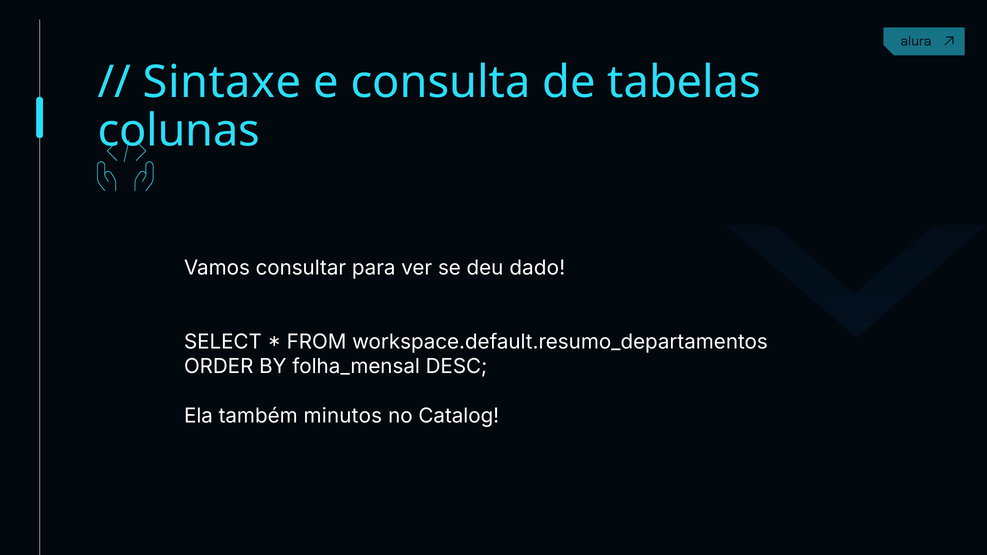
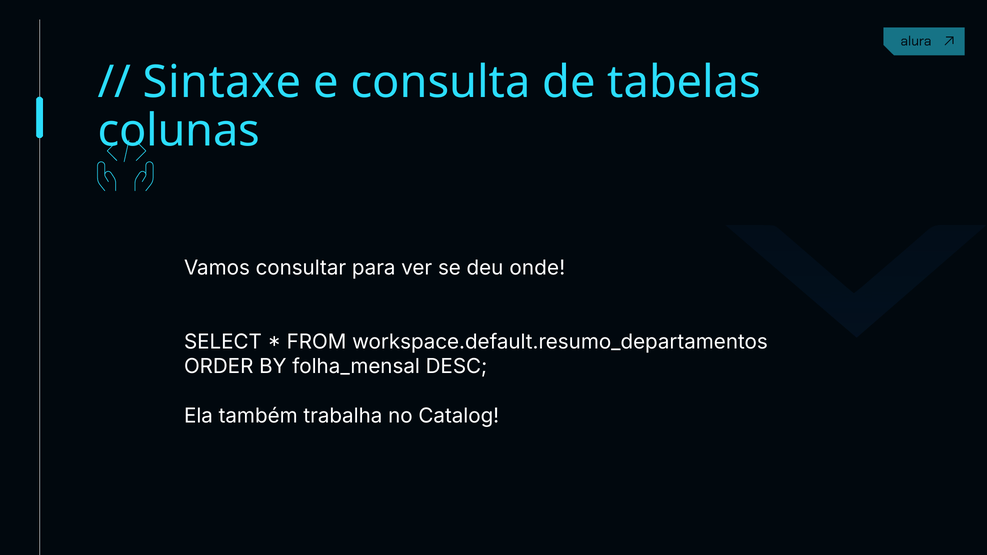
dado: dado -> onde (537, 268)
minutos: minutos -> trabalha (343, 416)
